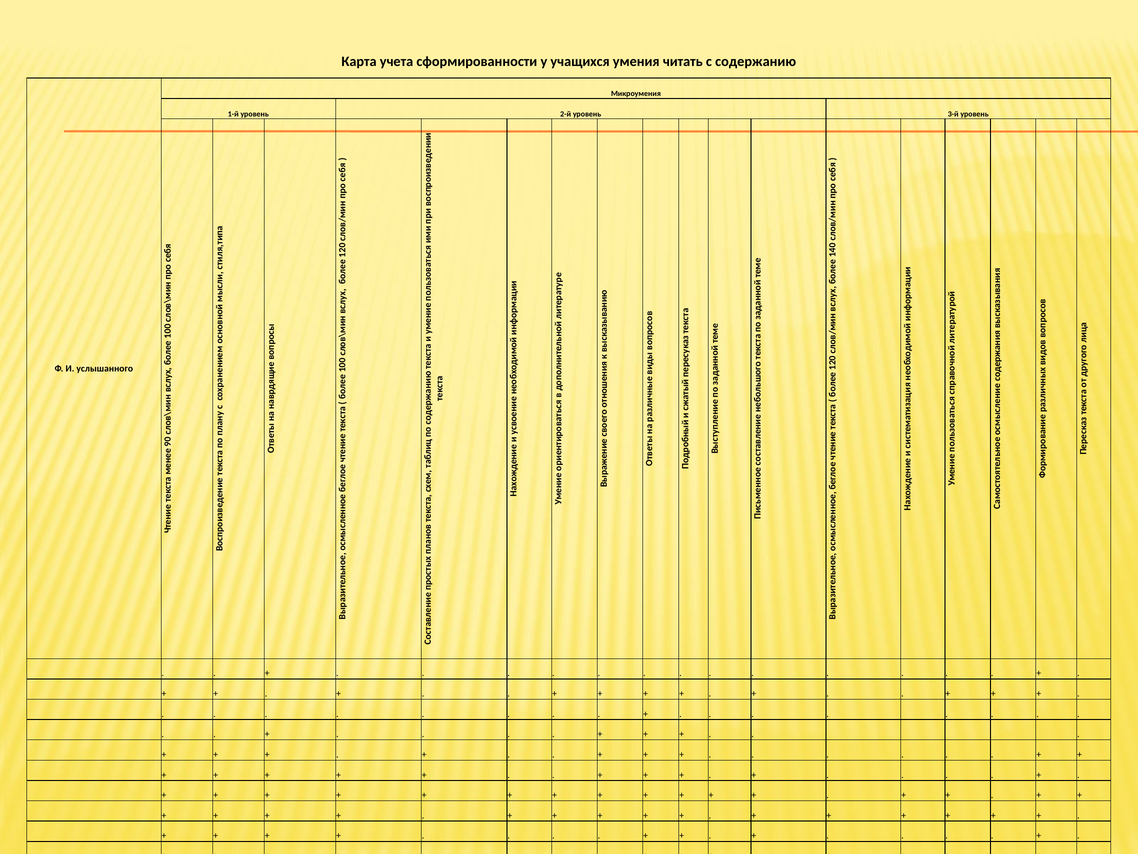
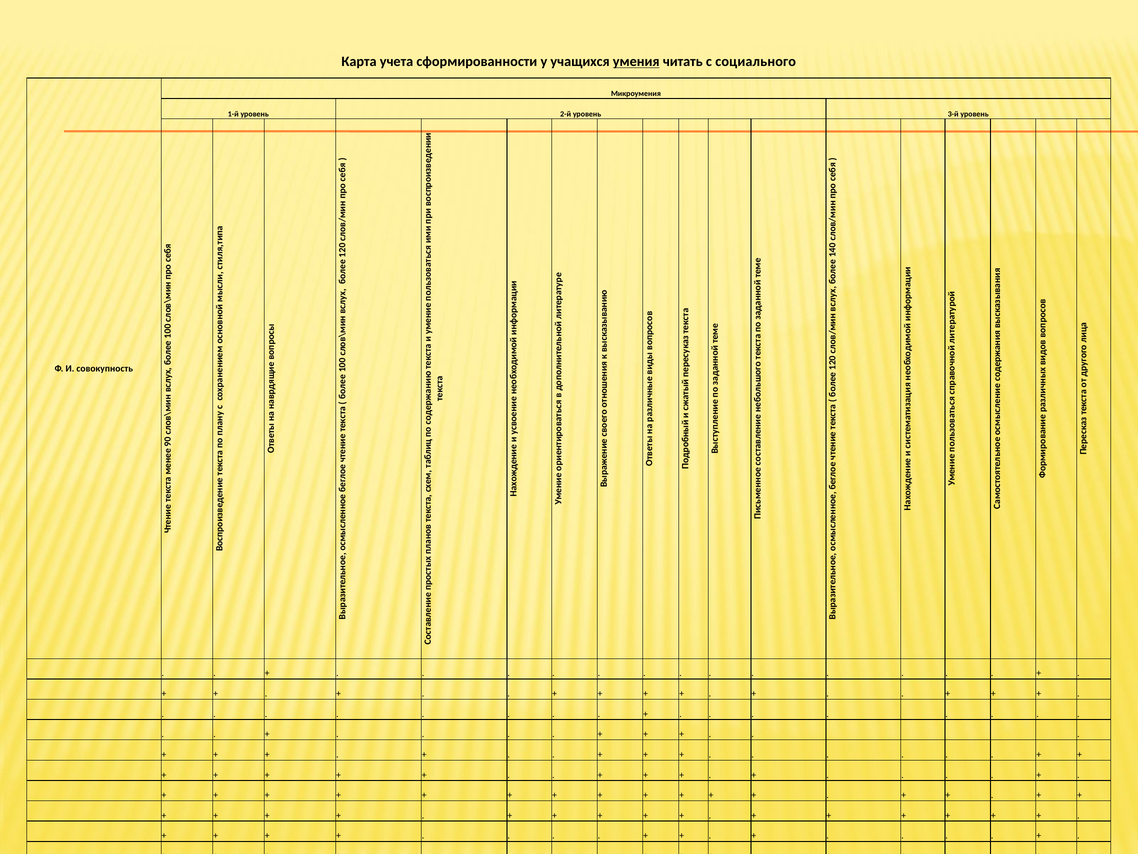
умения underline: none -> present (636, 62)
содержанию: содержанию -> социального (756, 62)
услышанного: услышанного -> совокупность (105, 369)
